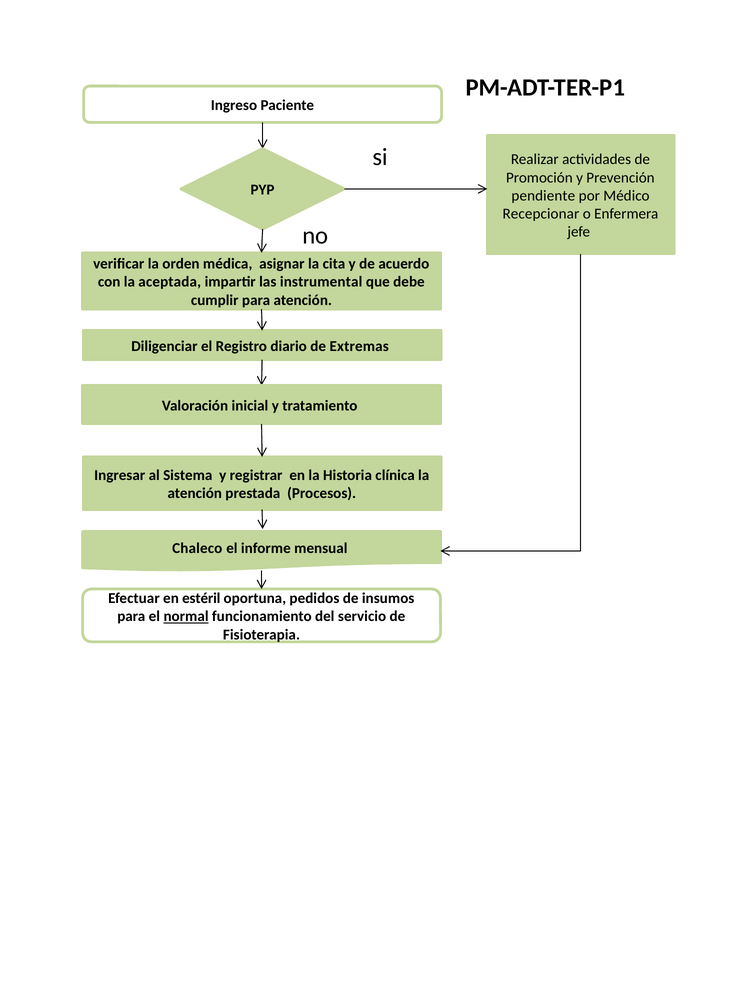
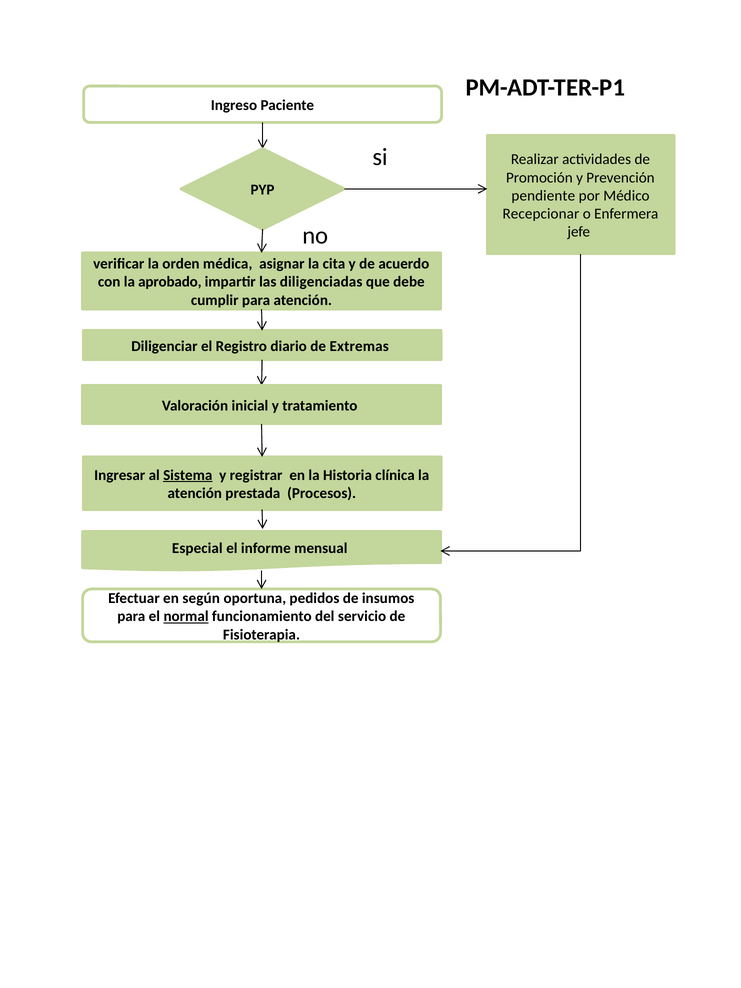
aceptada: aceptada -> aprobado (170, 282)
instrumental: instrumental -> diligenciadas (321, 282)
Sistema underline: none -> present (188, 475)
Chaleco: Chaleco -> Especial (197, 548)
estéril: estéril -> según (201, 598)
